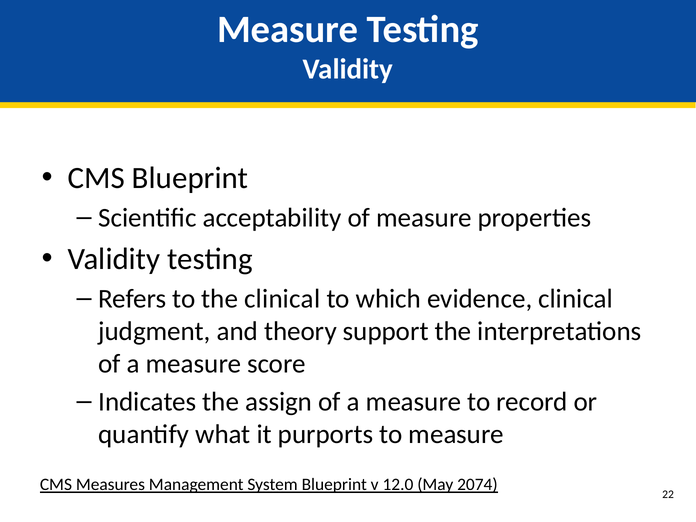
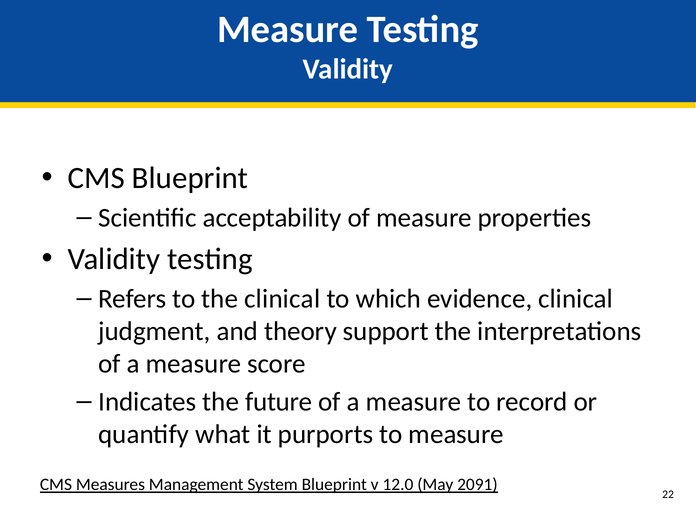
assign: assign -> future (279, 402)
2074: 2074 -> 2091 (477, 485)
